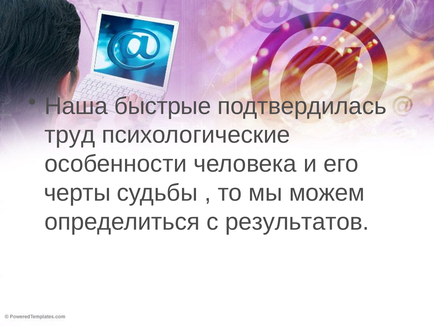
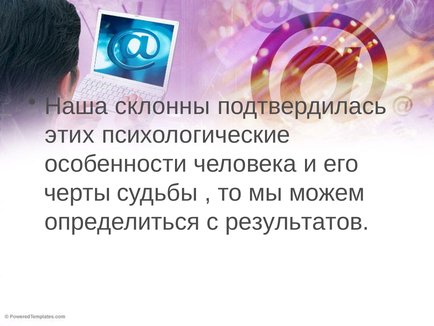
быстрые: быстрые -> склонны (162, 106)
труд: труд -> этих (70, 135)
